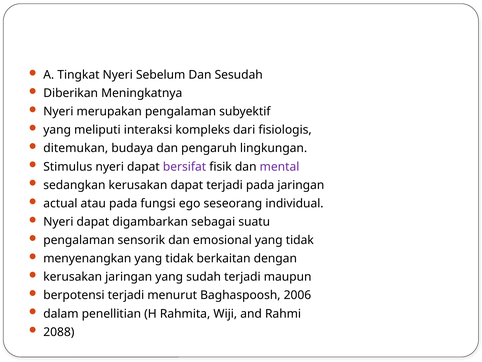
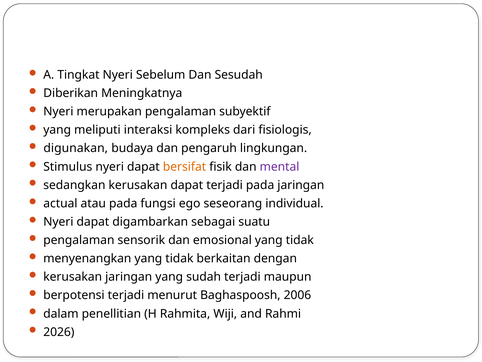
ditemukan: ditemukan -> digunakan (76, 148)
bersifat colour: purple -> orange (185, 166)
2088: 2088 -> 2026 (59, 332)
